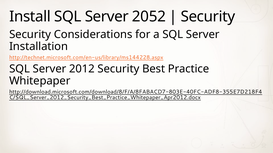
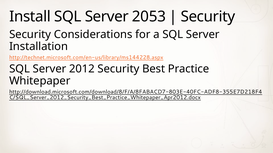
2052: 2052 -> 2053 (149, 17)
